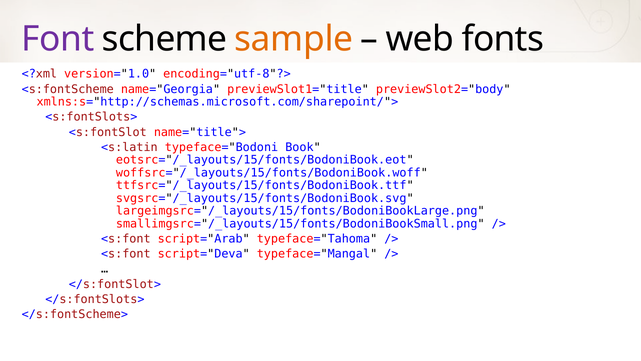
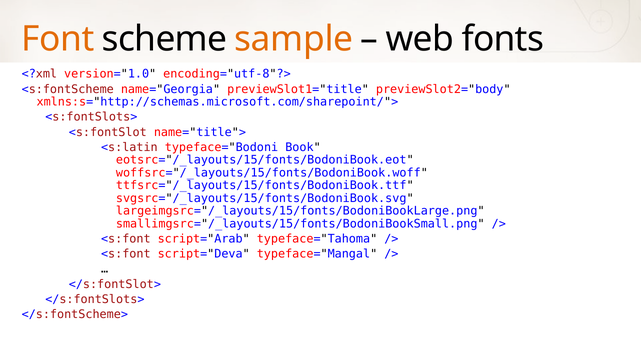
Font colour: purple -> orange (58, 39)
